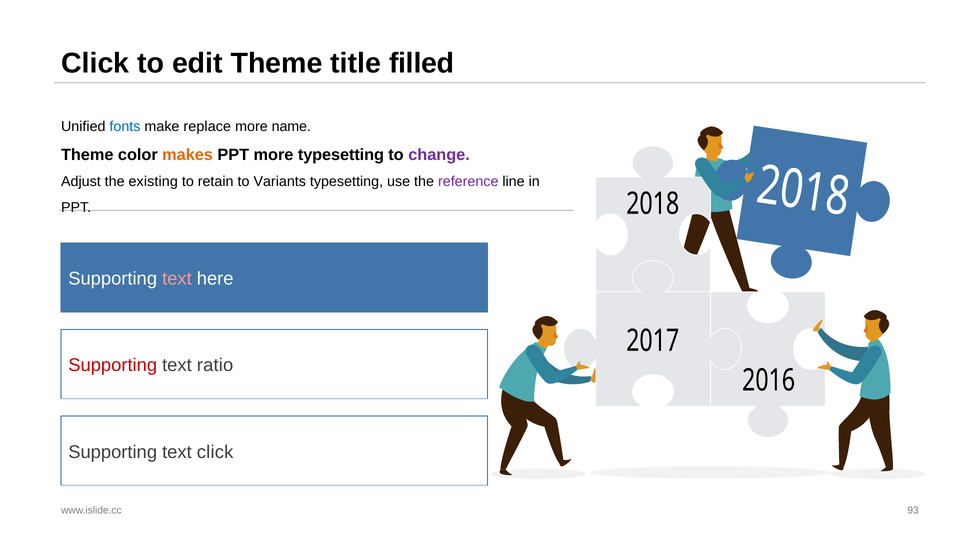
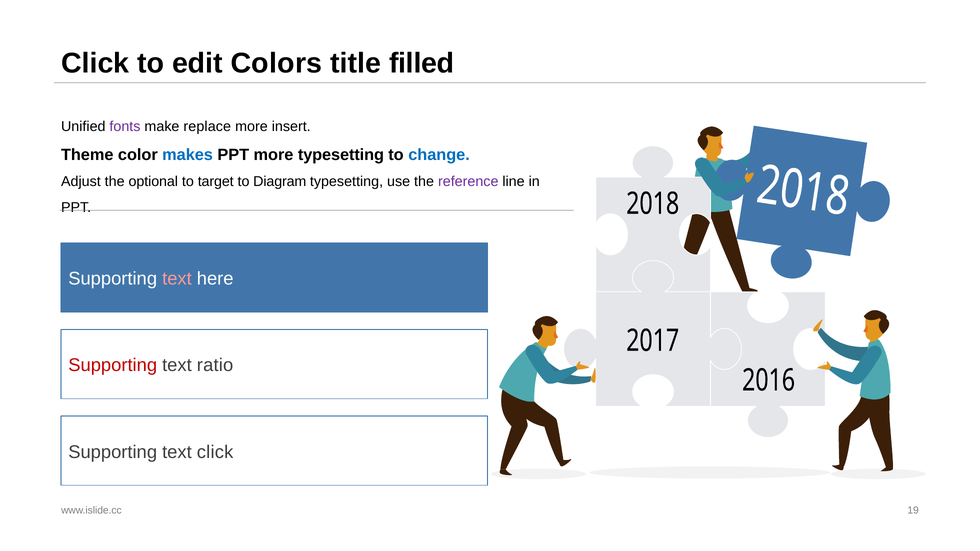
edit Theme: Theme -> Colors (276, 63)
fonts colour: blue -> purple (125, 127)
name: name -> insert (291, 127)
makes colour: orange -> blue (188, 155)
change colour: purple -> blue (439, 155)
existing: existing -> optional (153, 182)
retain: retain -> target (216, 182)
Variants: Variants -> Diagram (280, 182)
93: 93 -> 19 (913, 511)
